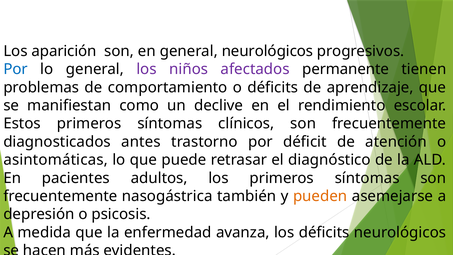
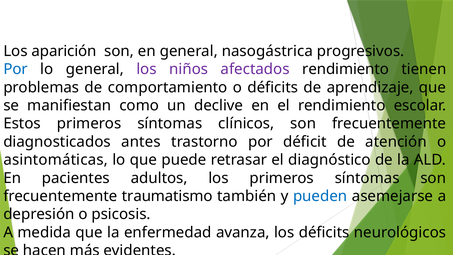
general neurológicos: neurológicos -> nasogástrica (267, 51)
afectados permanente: permanente -> rendimiento (346, 69)
nasogástrica: nasogástrica -> traumatismo (167, 196)
pueden colour: orange -> blue (320, 196)
